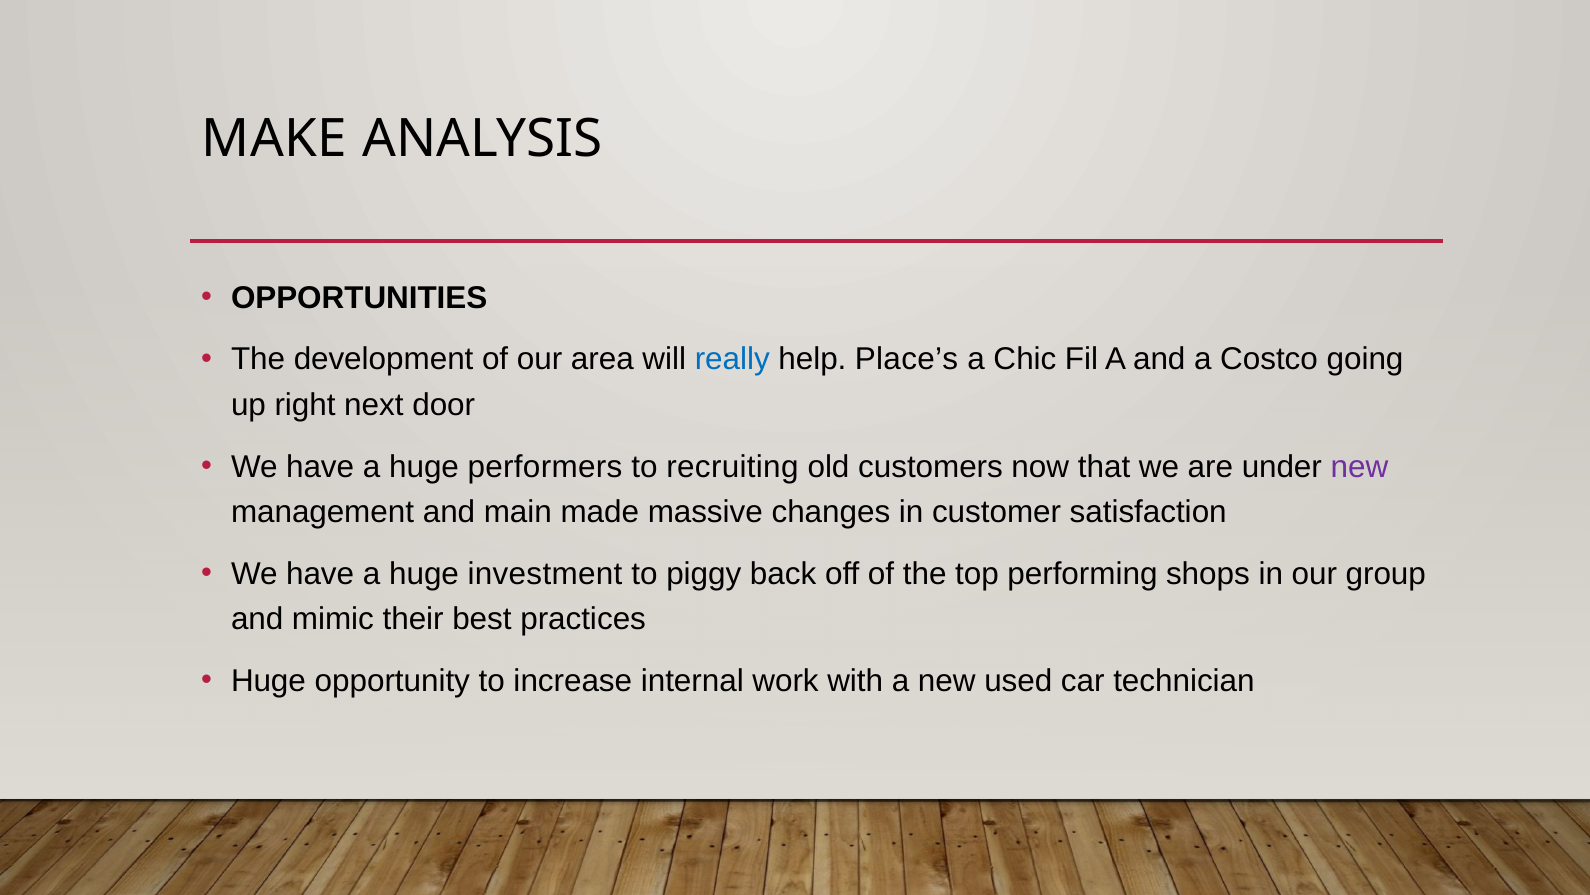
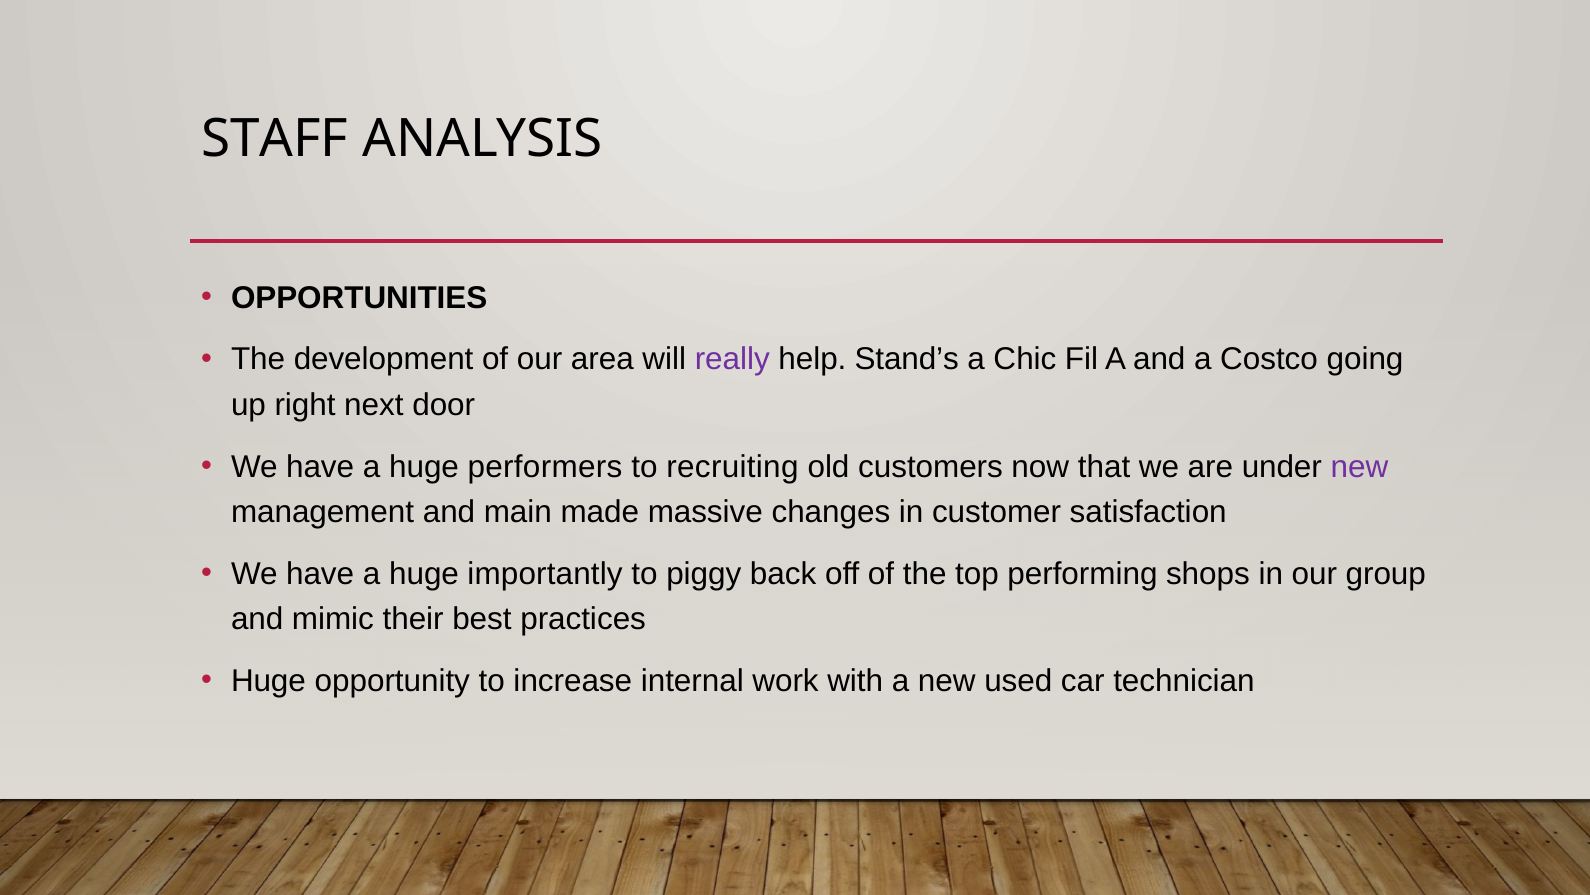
MAKE: MAKE -> STAFF (275, 139)
really colour: blue -> purple (732, 359)
Place’s: Place’s -> Stand’s (907, 359)
investment: investment -> importantly (545, 573)
